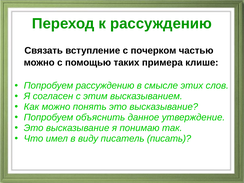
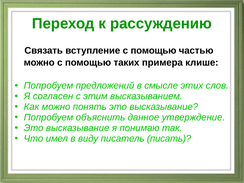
вступление с почерком: почерком -> помощью (153, 50)
Попробуем рассуждению: рассуждению -> предложений (105, 86)
